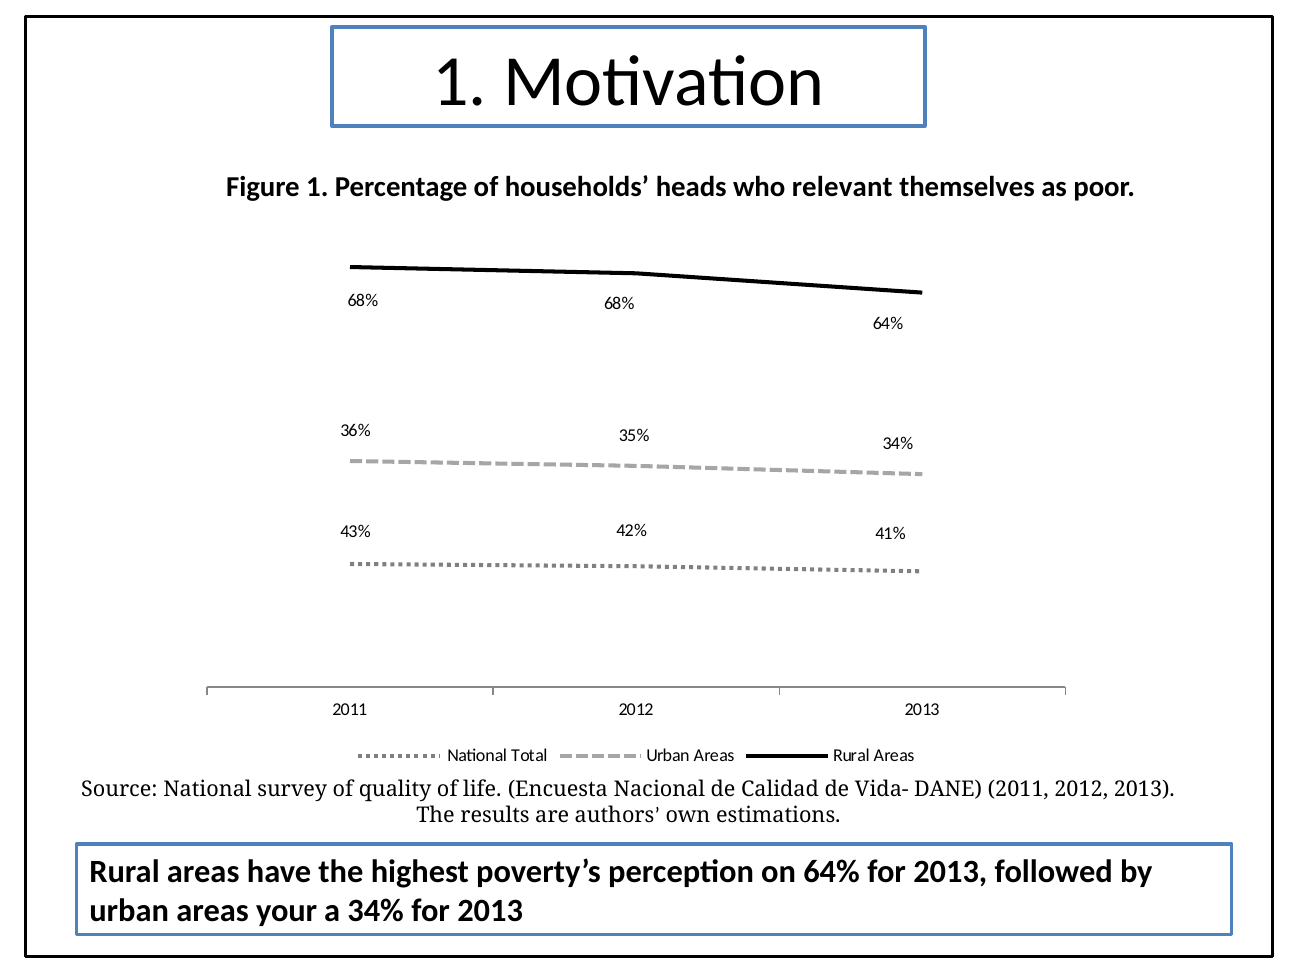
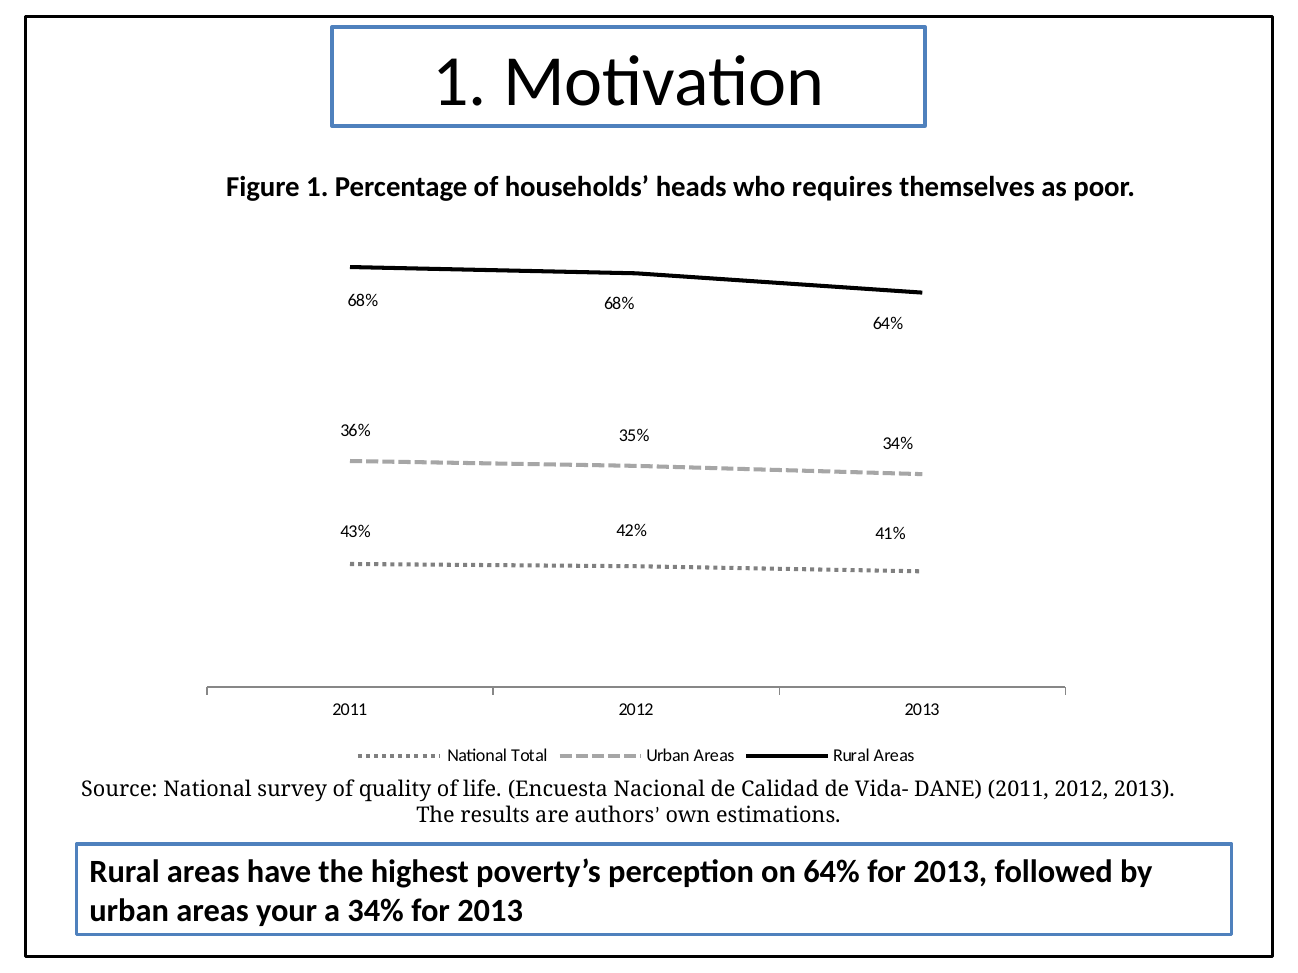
relevant: relevant -> requires (842, 187)
